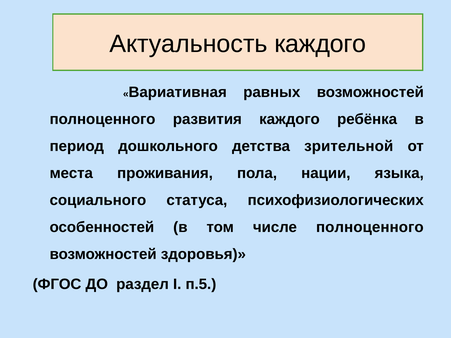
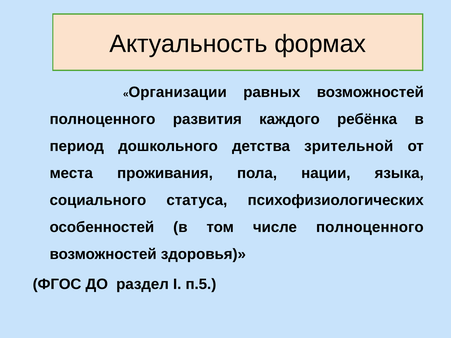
каждого: каждого -> формах (320, 44)
Вариативная: Вариативная -> Организации (178, 92)
